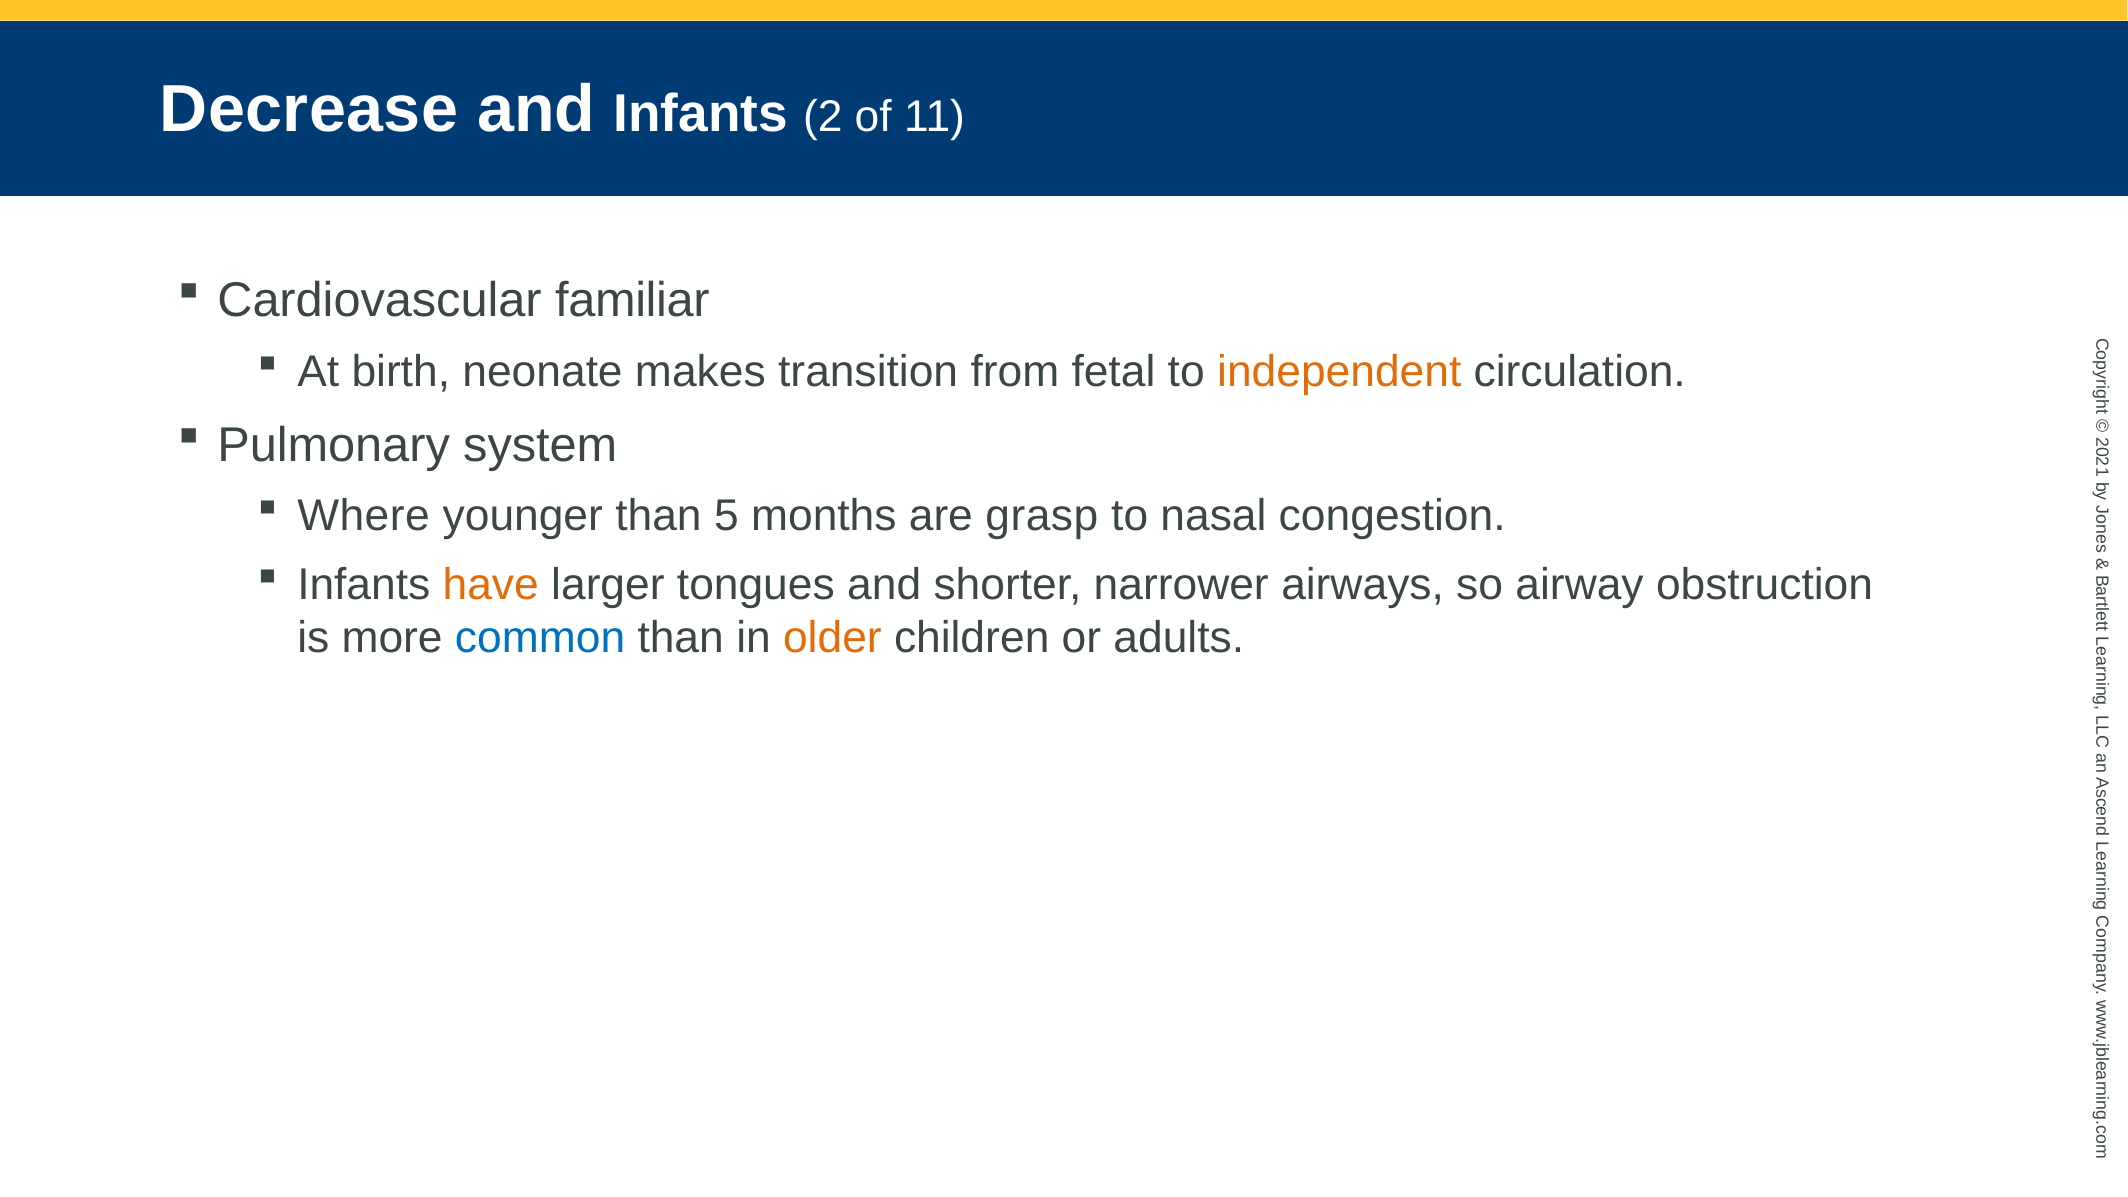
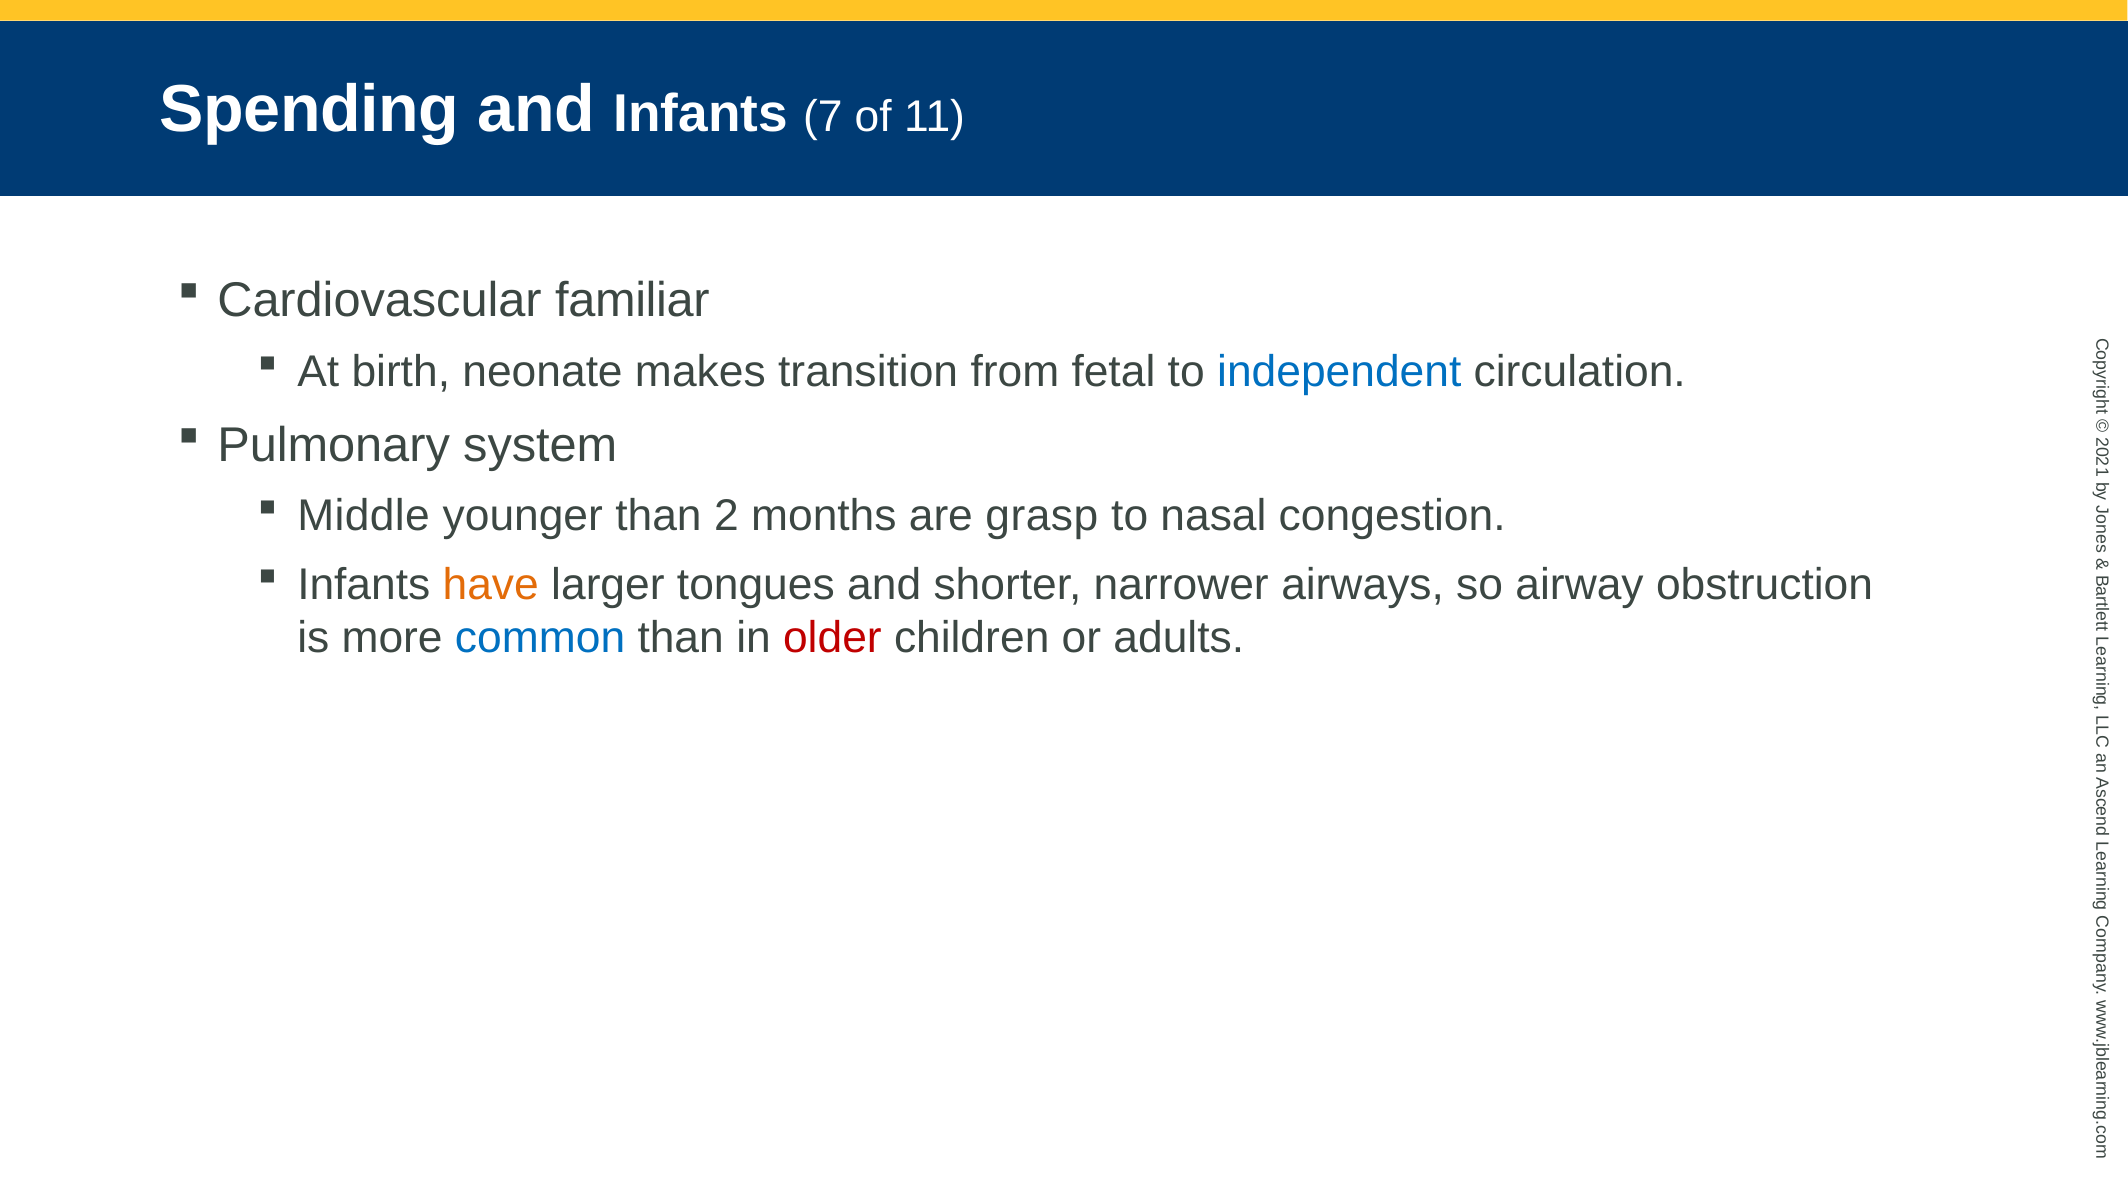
Decrease: Decrease -> Spending (309, 109)
Infants 2: 2 -> 7 (823, 117)
independent colour: orange -> blue (1339, 372)
Where: Where -> Middle (364, 516)
than 5: 5 -> 2 (726, 516)
older colour: orange -> red (832, 638)
